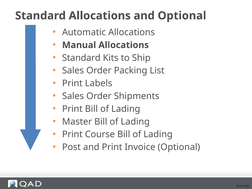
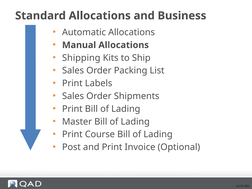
and Optional: Optional -> Business (182, 16)
Standard: Standard -> Shipping (81, 58)
